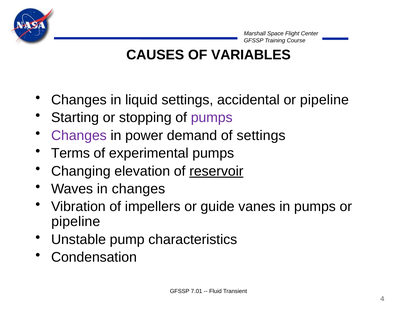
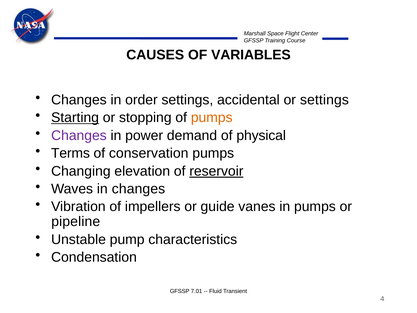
liquid: liquid -> order (141, 100)
accidental or pipeline: pipeline -> settings (324, 100)
Starting underline: none -> present (75, 118)
pumps colour: purple -> orange (212, 118)
of settings: settings -> physical (261, 135)
experimental: experimental -> conservation (149, 153)
